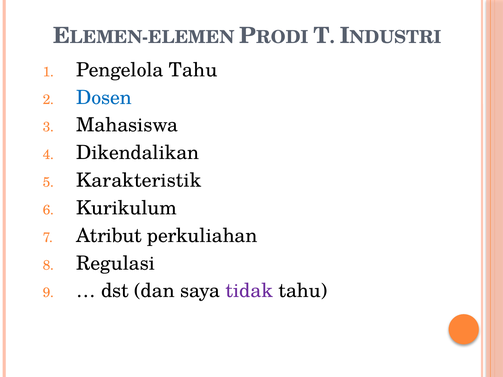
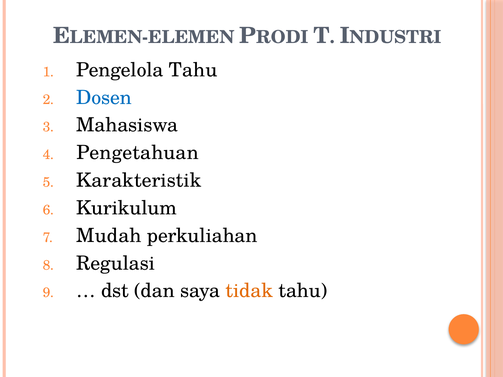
Dikendalikan: Dikendalikan -> Pengetahuan (138, 153)
Atribut: Atribut -> Mudah (109, 236)
tidak colour: purple -> orange (249, 291)
